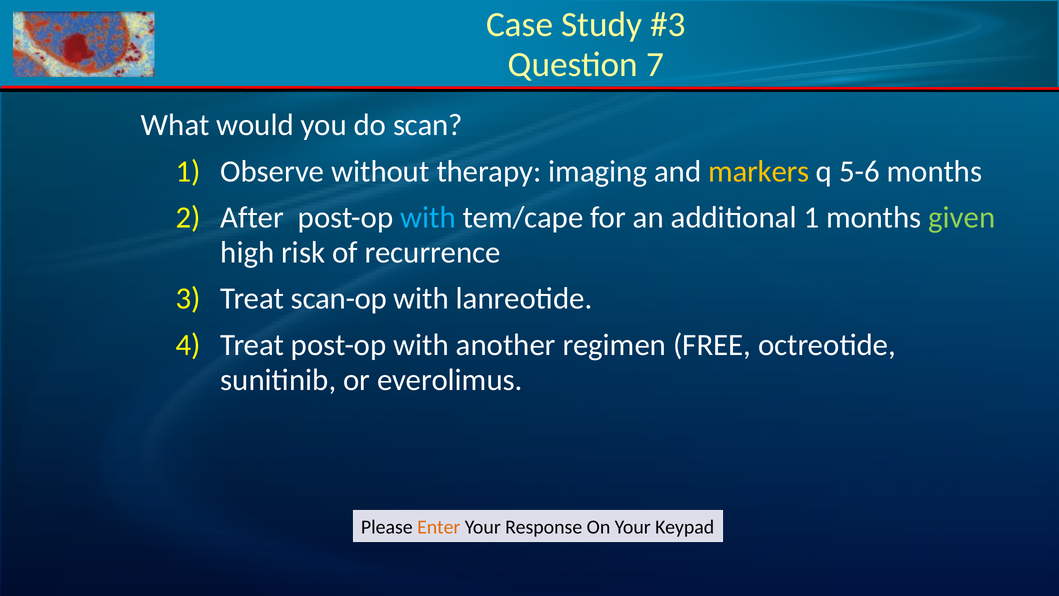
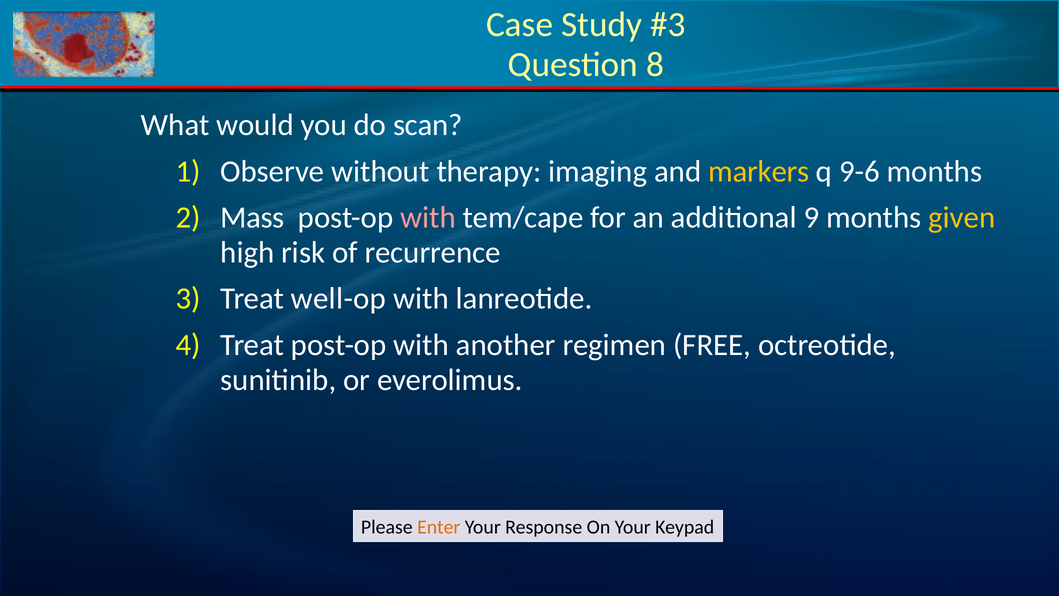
7: 7 -> 8 (655, 65)
5-6: 5-6 -> 9-6 (859, 171)
After: After -> Mass (252, 217)
with colour: light blue -> pink (428, 217)
additional 1: 1 -> 9 (811, 217)
given colour: light green -> yellow (962, 217)
scan-op: scan-op -> well-op (339, 299)
